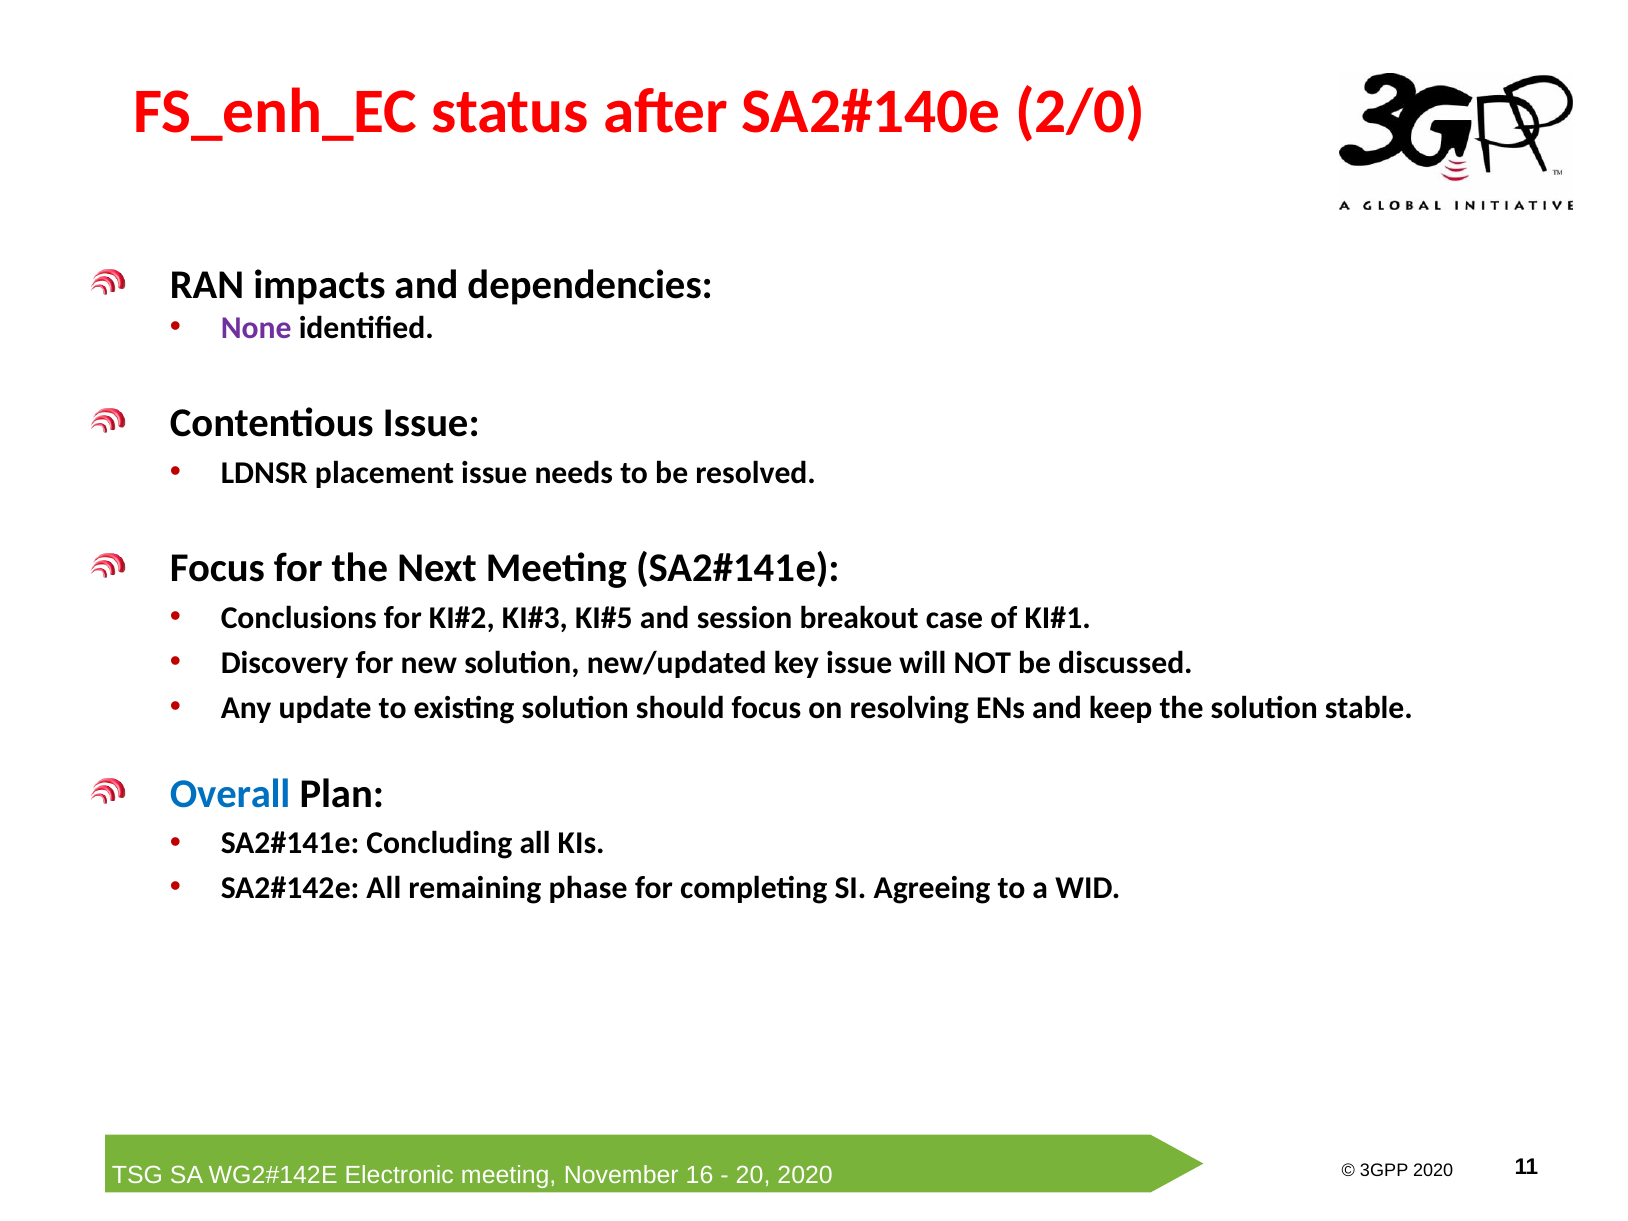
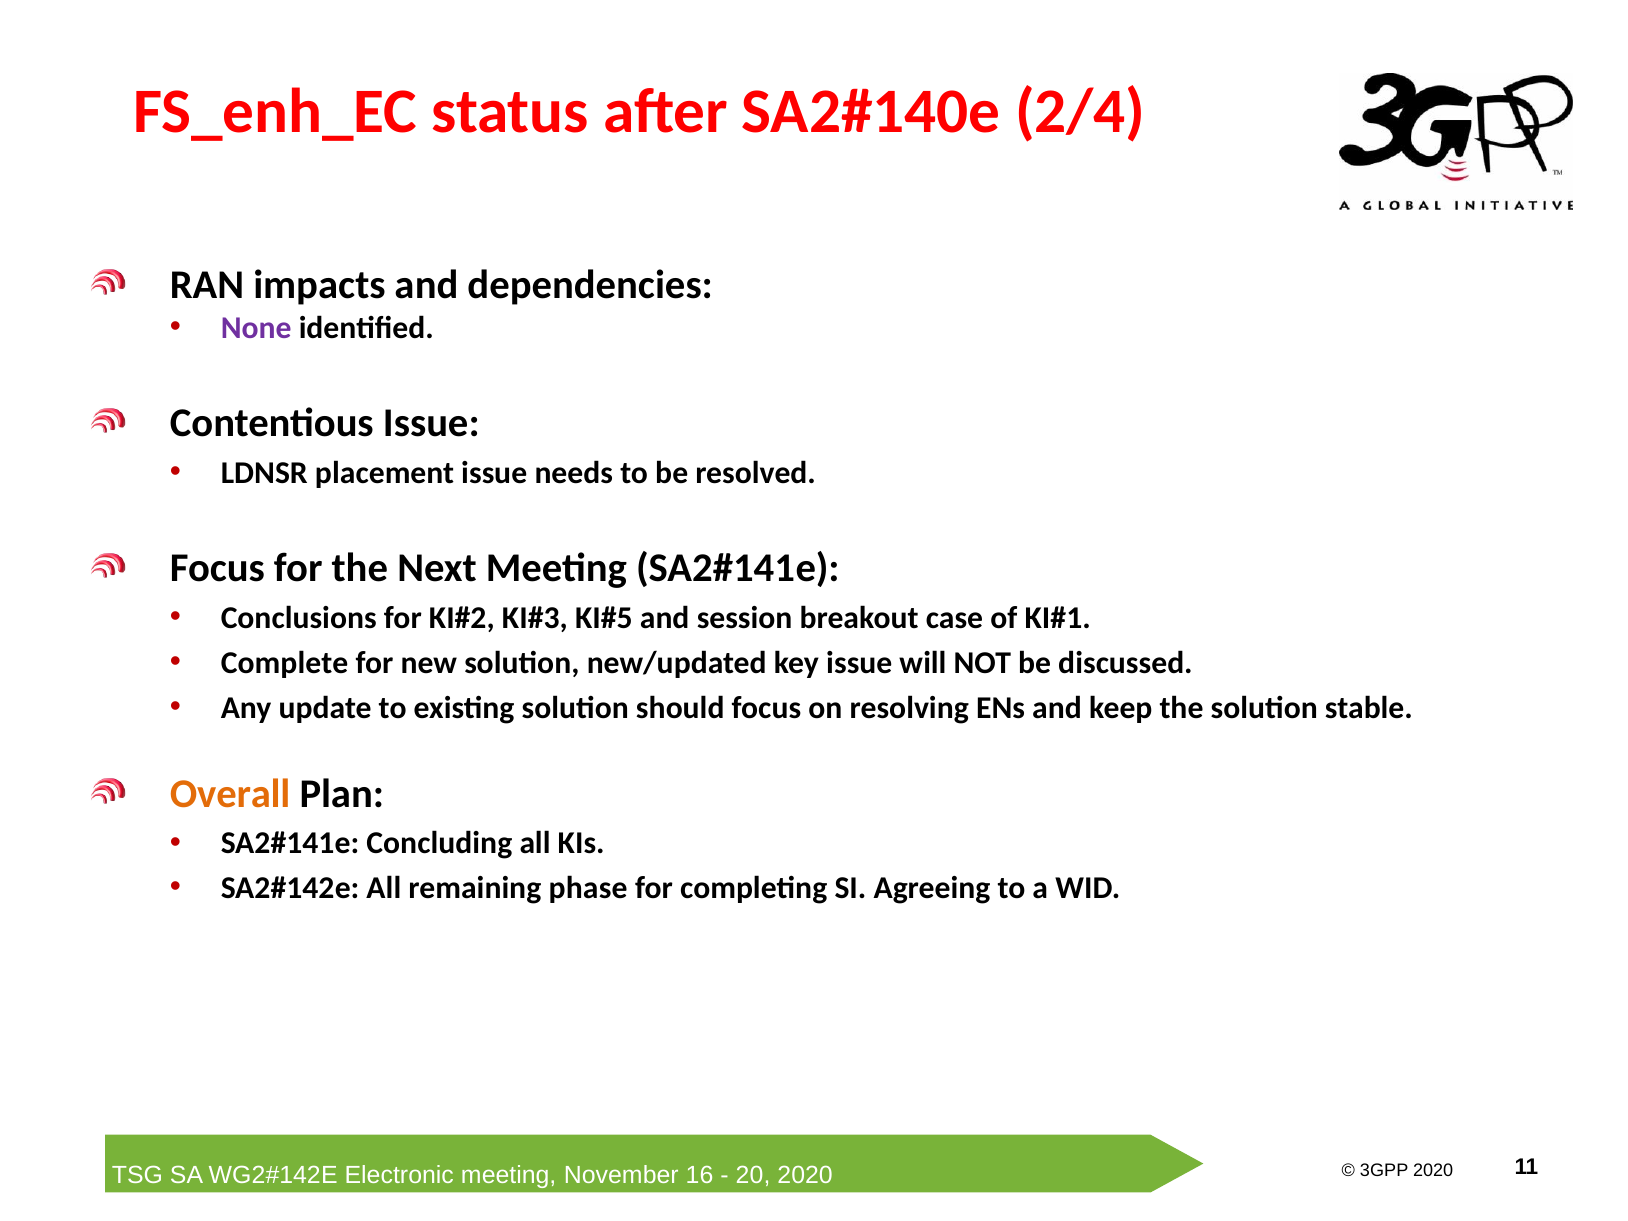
2/0: 2/0 -> 2/4 (1080, 112)
Discovery: Discovery -> Complete (285, 663)
Overall colour: blue -> orange (230, 794)
